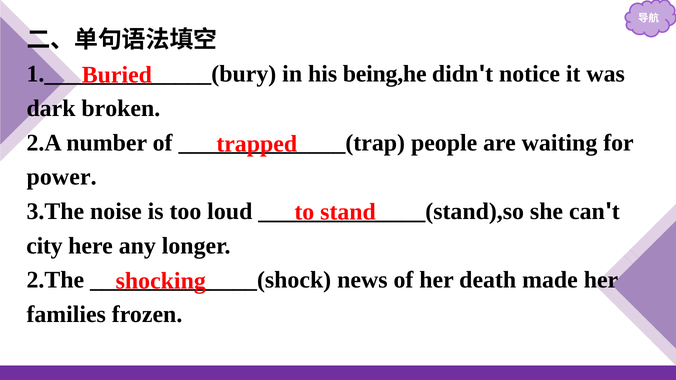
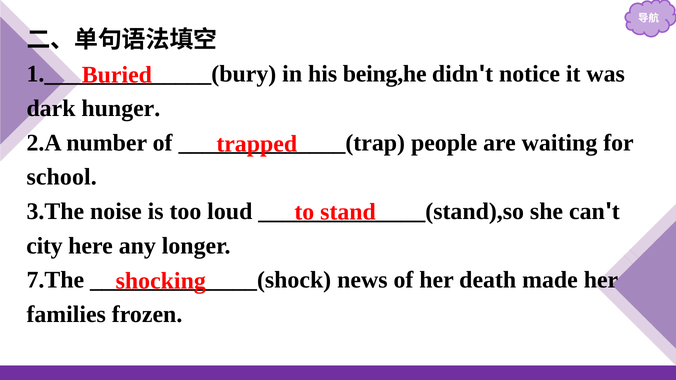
broken: broken -> hunger (121, 108)
power: power -> school (62, 177)
2.The: 2.The -> 7.The (55, 280)
